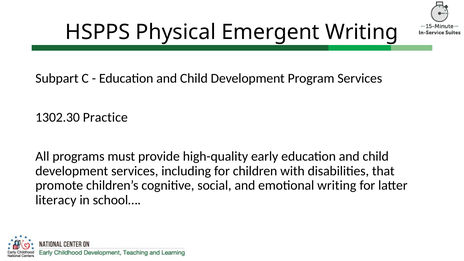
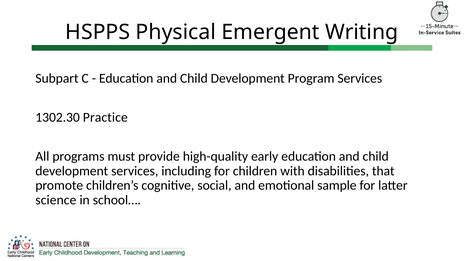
emotional writing: writing -> sample (337, 186)
literacy: literacy -> science (56, 200)
